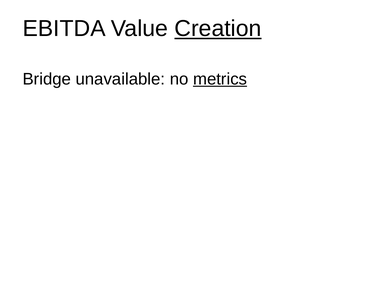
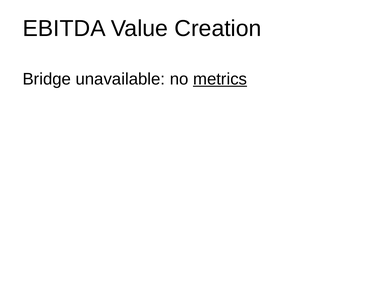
Creation underline: present -> none (218, 29)
